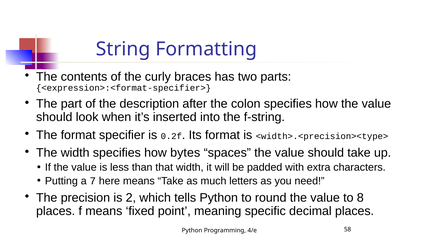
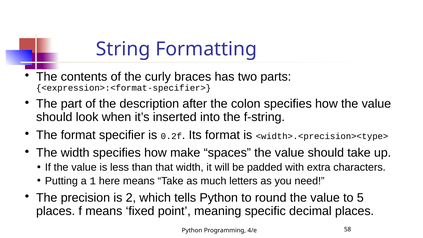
bytes: bytes -> make (185, 153)
7: 7 -> 1 (93, 181)
8: 8 -> 5 (360, 198)
